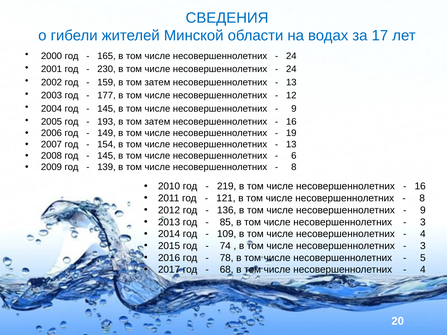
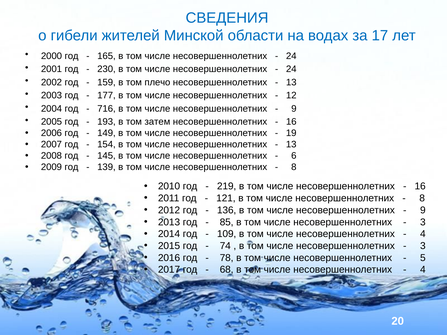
159 в том затем: затем -> плечо (157, 82)
145: 145 -> 716 (107, 109)
